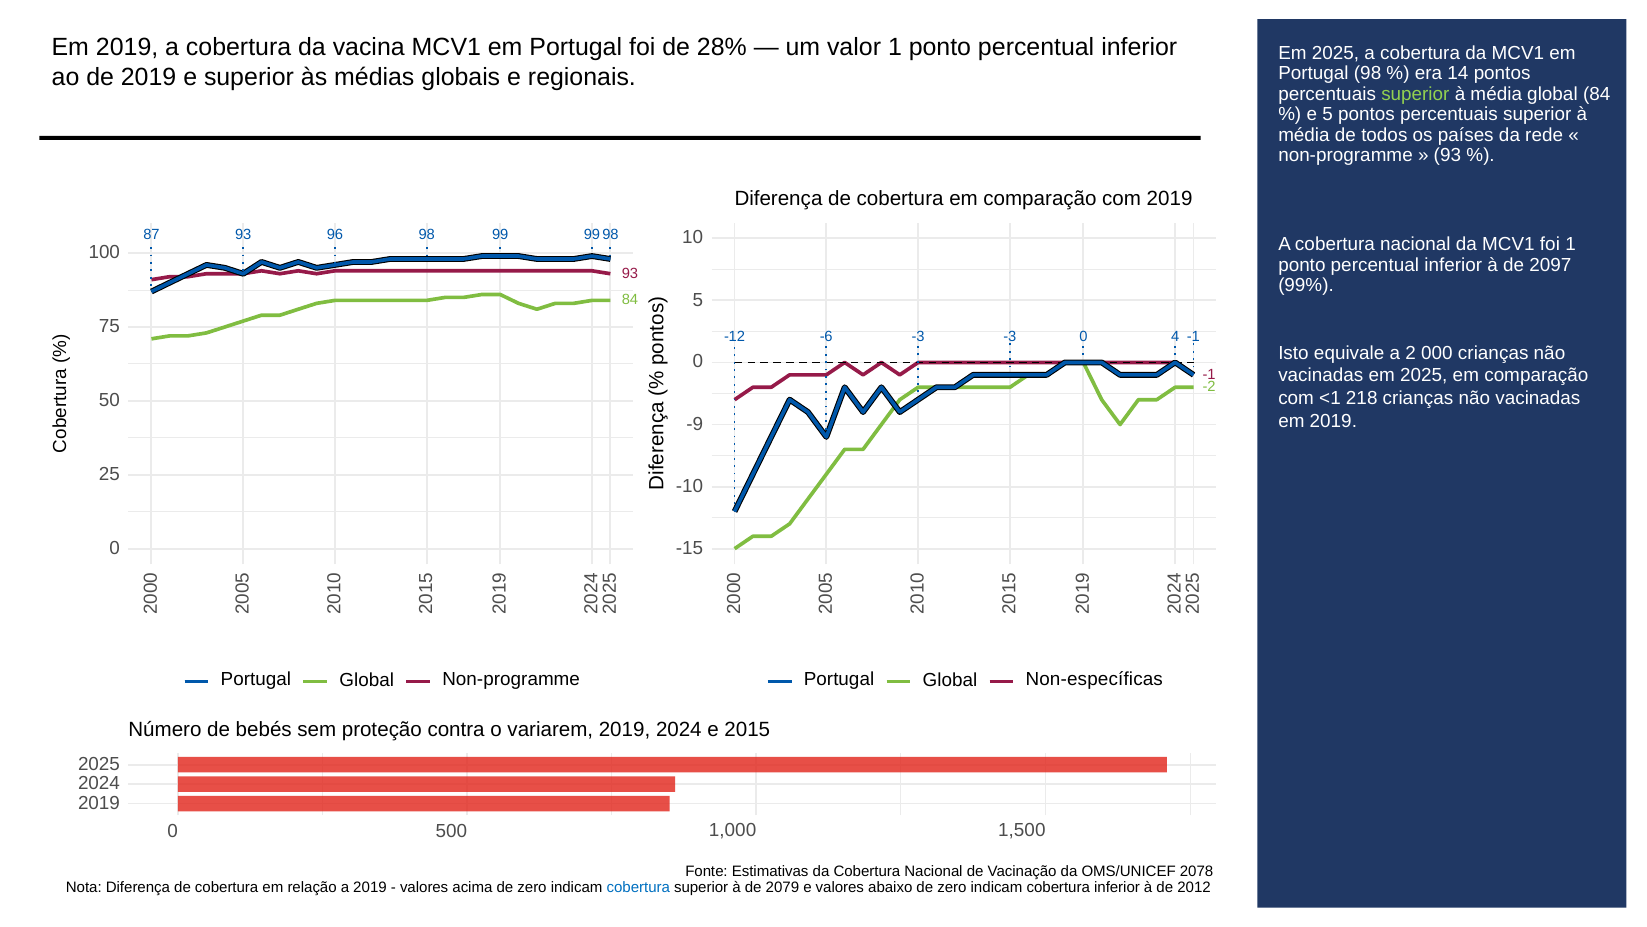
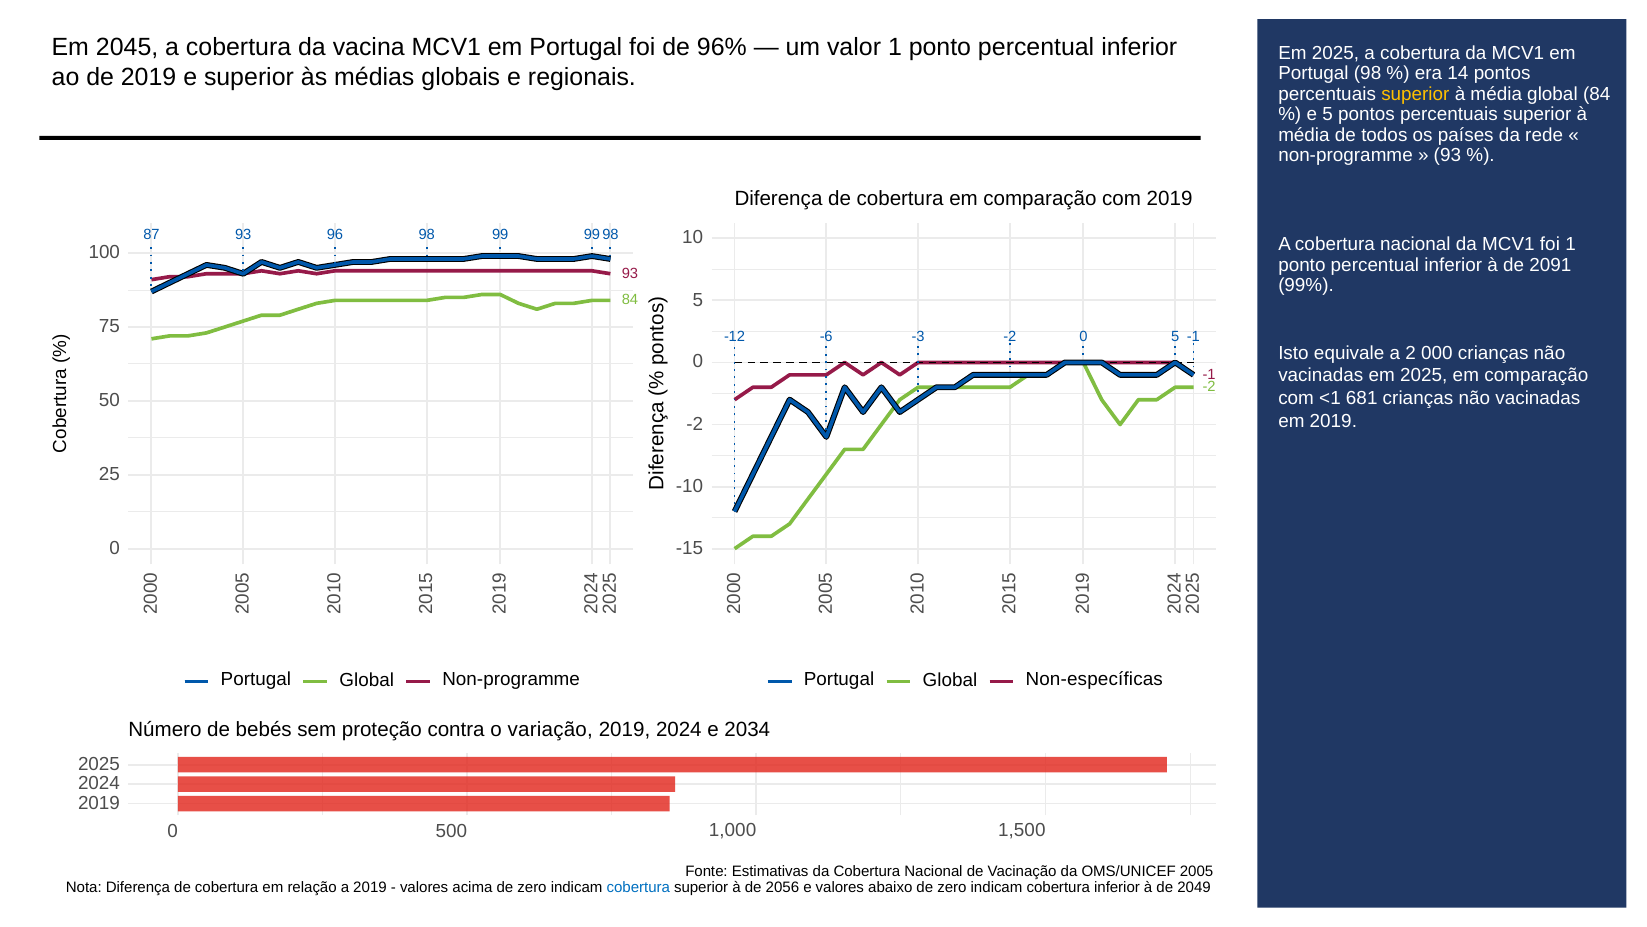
2019: 2019 -> 2045 (127, 47)
28%: 28% -> 96% (722, 47)
superior colour: light green -> yellow (1415, 94)
2097: 2097 -> 2091 (1550, 265)
-3 -3: -3 -> -2 (1010, 337)
4: 4 -> 5 (1175, 337)
218: 218 -> 681 (1362, 398)
-9: -9 -> -2 (695, 424)
variarem: variarem -> variação (550, 729)
2015: 2015 -> 2034 (747, 729)
2078: 2078 -> 2005 (1197, 871)
2079: 2079 -> 2056 (782, 887)
2012: 2012 -> 2049 (1194, 887)
